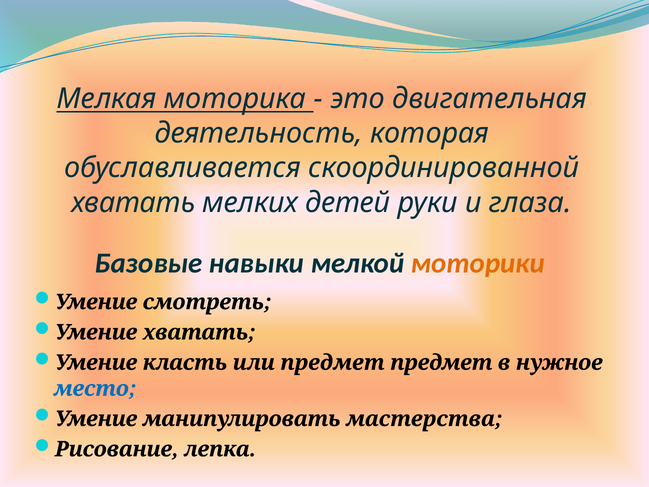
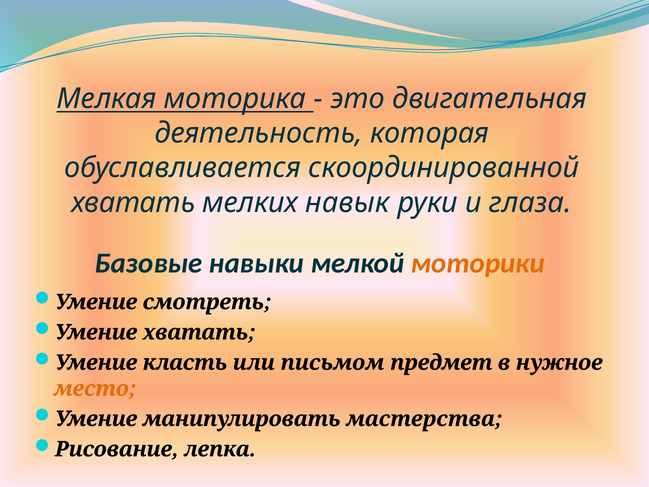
детей: детей -> навык (348, 203)
или предмет: предмет -> письмом (332, 362)
место colour: blue -> orange (95, 388)
